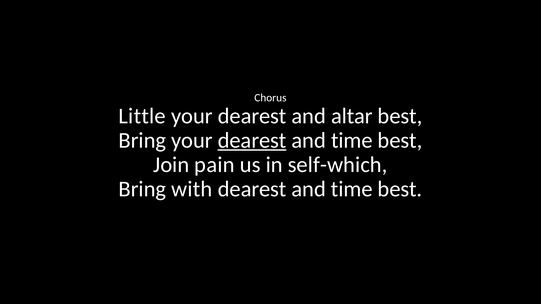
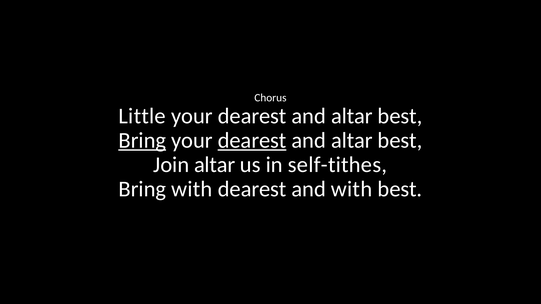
Bring underline: none -> present (142, 141)
time: time -> altar (352, 141)
Join pain: pain -> altar (215, 165)
self-which: self-which -> self-tithes (338, 165)
time: time -> with (352, 189)
